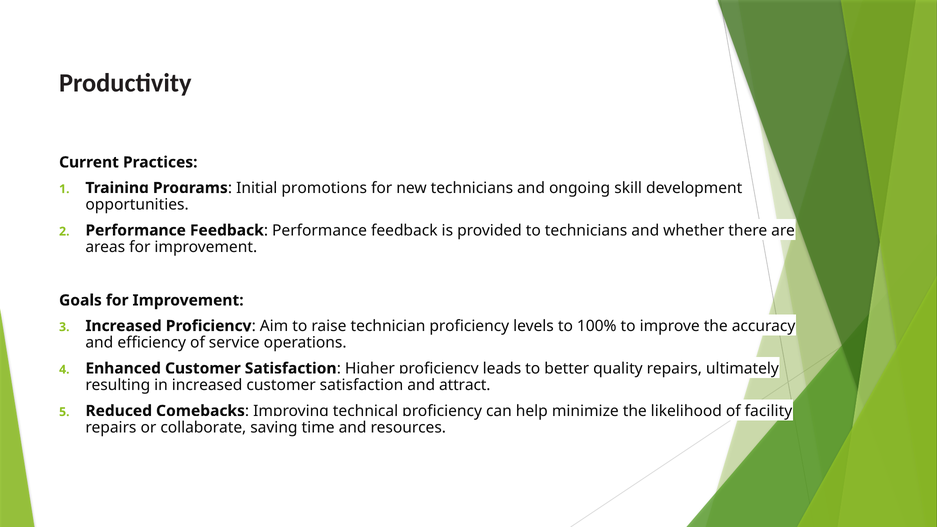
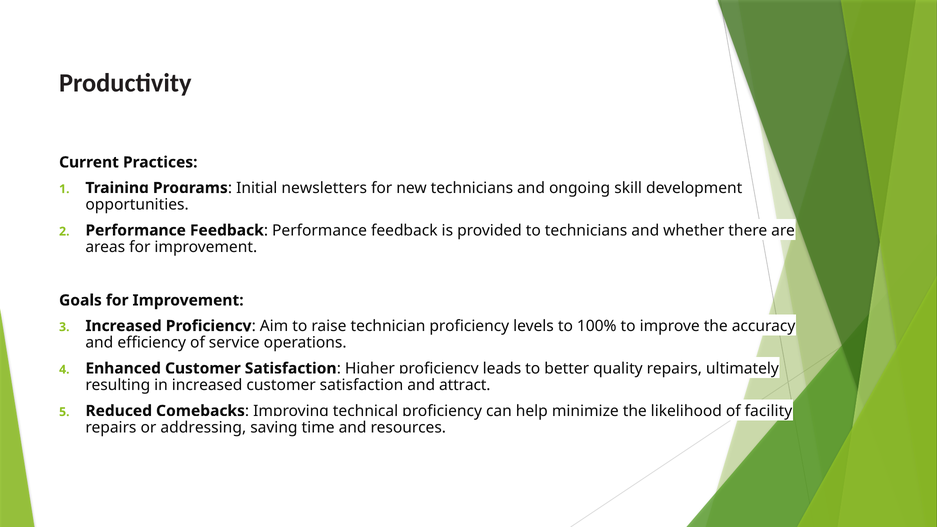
promotions: promotions -> newsletters (324, 188)
collaborate: collaborate -> addressing (203, 428)
